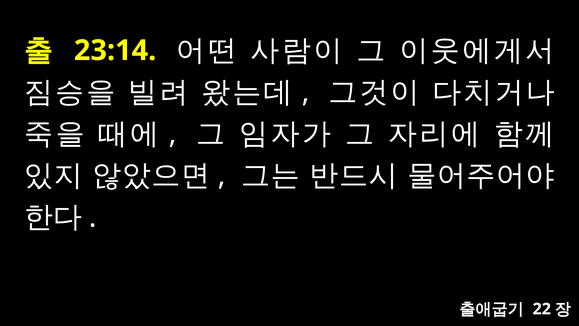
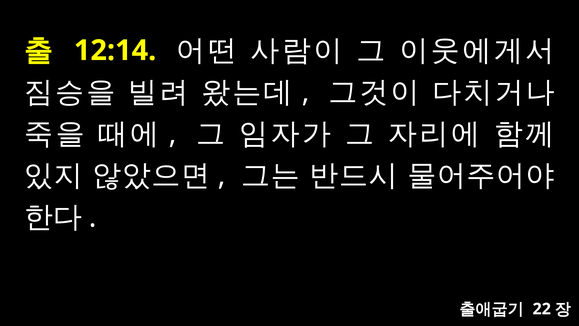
23:14: 23:14 -> 12:14 (115, 50)
